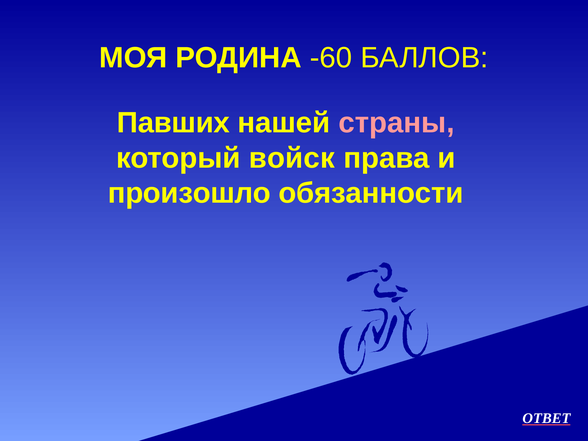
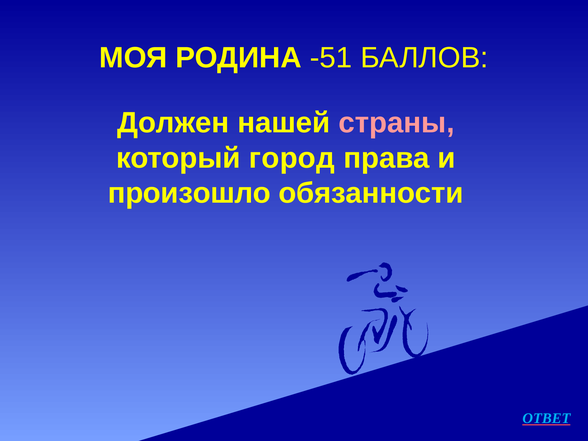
-60: -60 -> -51 (331, 58)
Павших: Павших -> Должен (173, 123)
войск: войск -> город (292, 158)
ОТВЕТ colour: white -> light blue (546, 418)
